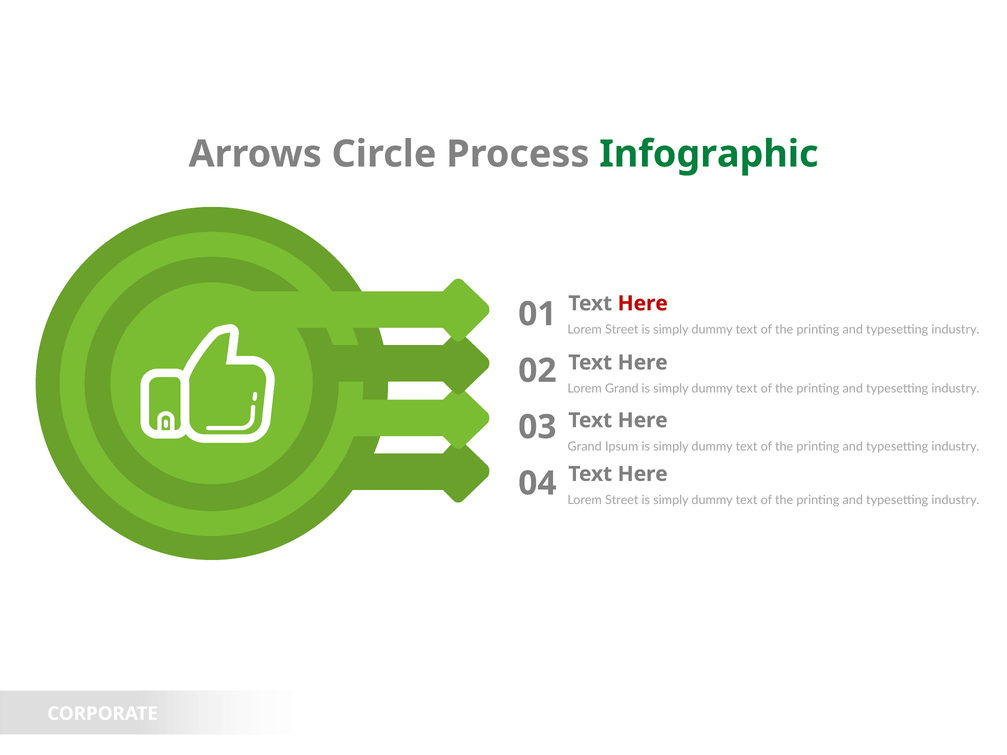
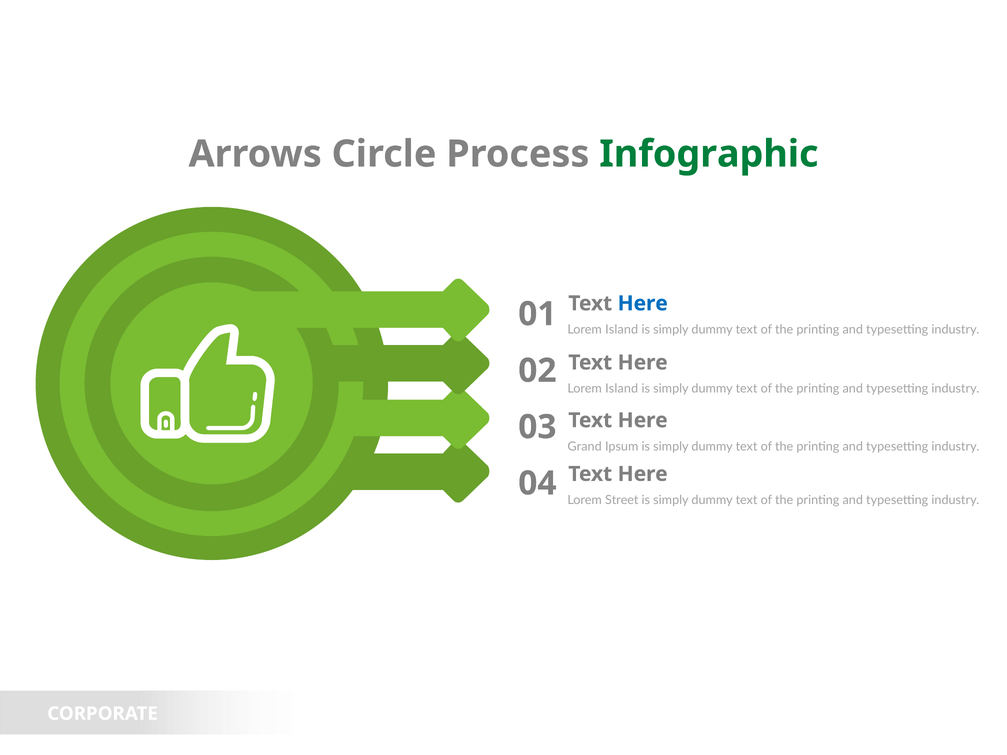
Here colour: red -> blue (643, 304)
Street: Street -> Island (622, 330)
Grand: Grand -> Island (622, 389)
